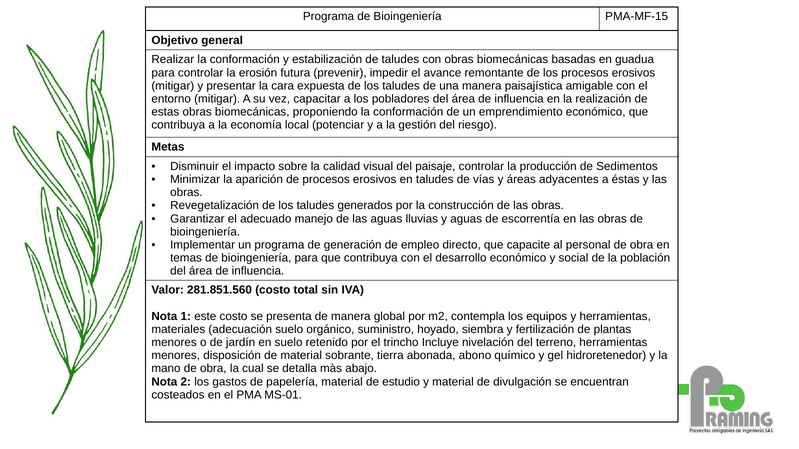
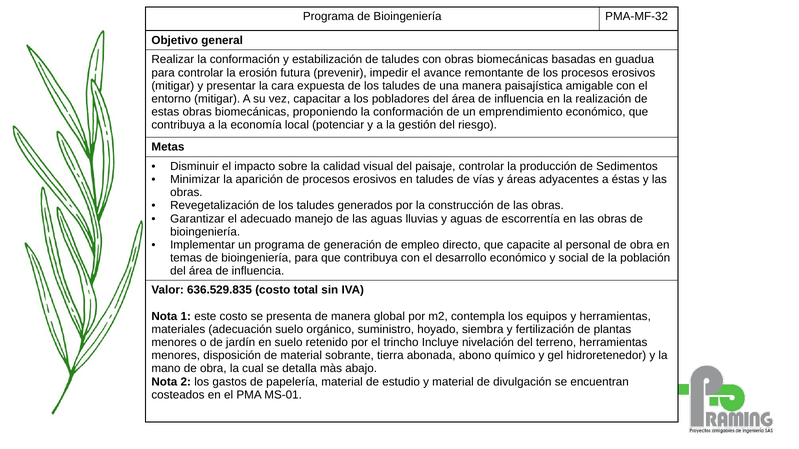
PMA-MF-15: PMA-MF-15 -> PMA-MF-32 (637, 17)
281.851.560: 281.851.560 -> 636.529.835 (219, 290)
